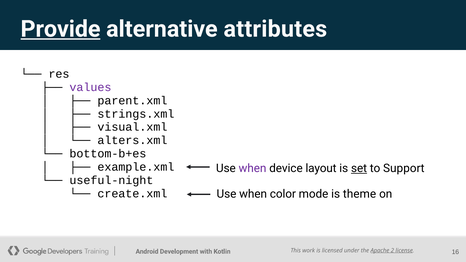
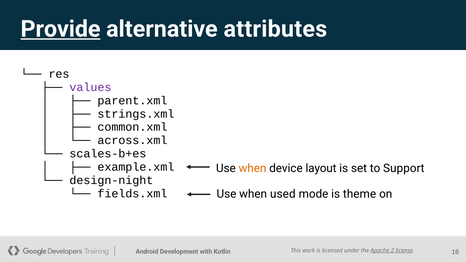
visual.xml: visual.xml -> common.xml (132, 127)
alters.xml: alters.xml -> across.xml (132, 140)
bottom-b+es: bottom-b+es -> scales-b+es (108, 154)
when colour: purple -> orange (253, 168)
set underline: present -> none (359, 168)
useful-night: useful-night -> design-night (111, 180)
color: color -> used (283, 194)
create.xml: create.xml -> fields.xml (132, 194)
